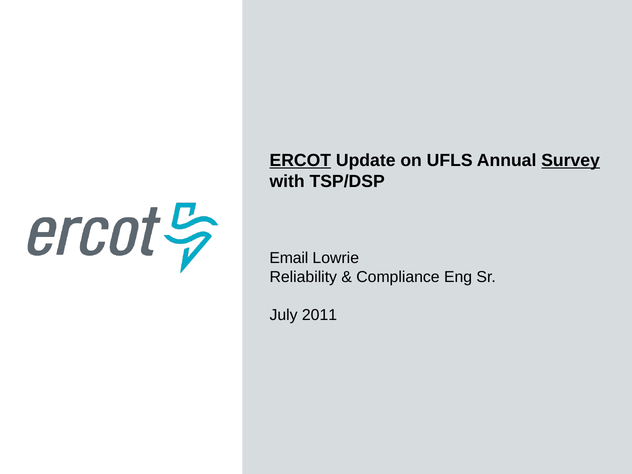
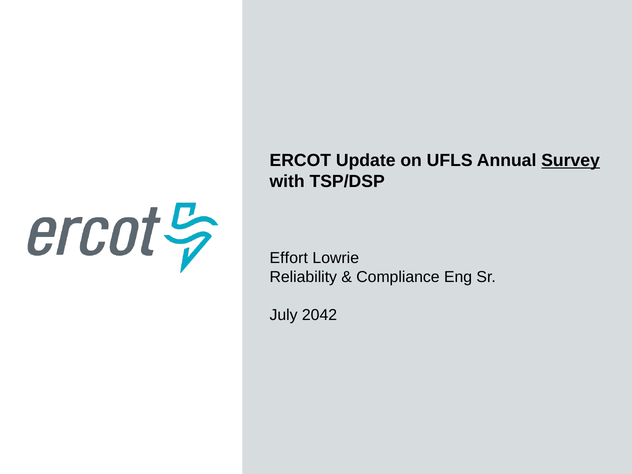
ERCOT underline: present -> none (300, 160)
Email: Email -> Effort (289, 258)
2011: 2011 -> 2042 (320, 315)
